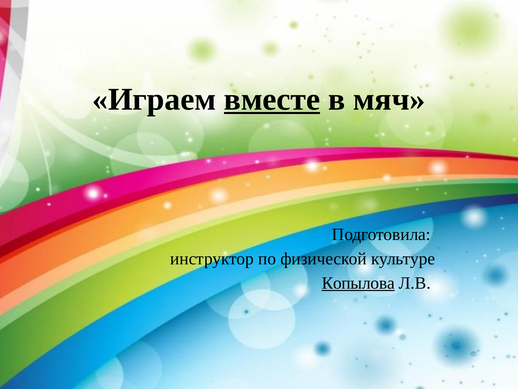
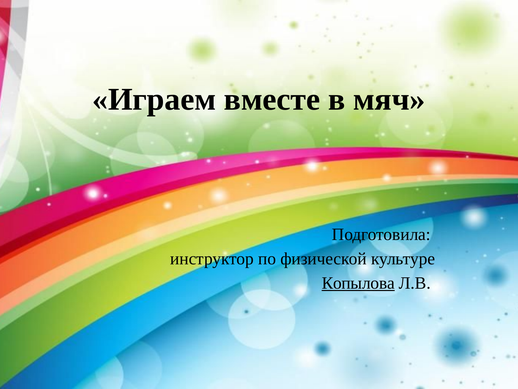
вместе underline: present -> none (272, 99)
